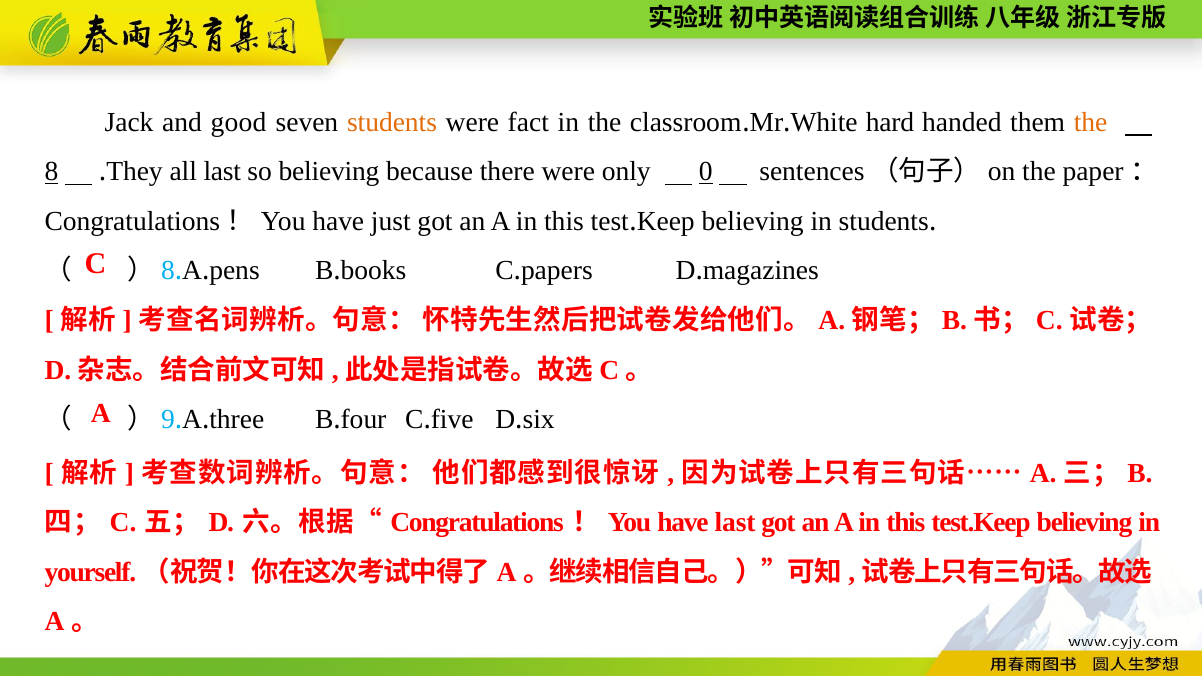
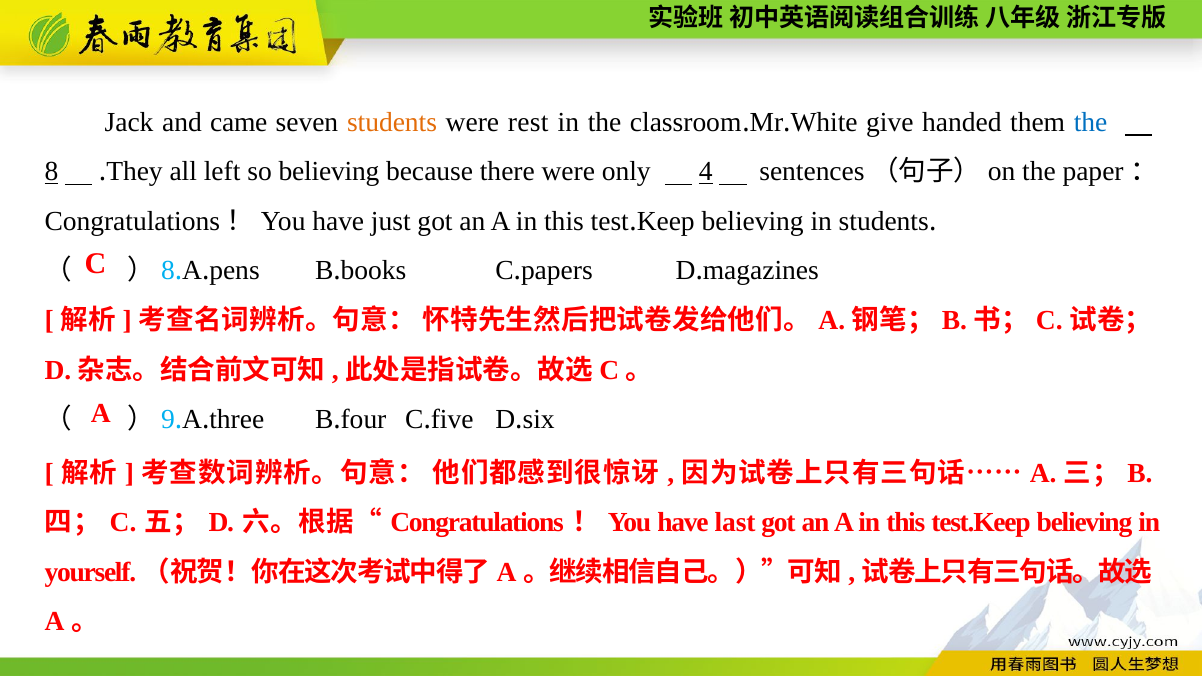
good: good -> came (239, 122)
fact: fact -> rest (528, 122)
hard: hard -> give (890, 122)
the colour: orange -> blue (1091, 122)
all last: last -> left (222, 172)
0: 0 -> 4 (706, 172)
